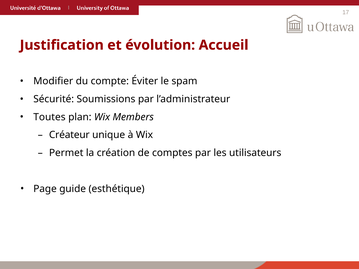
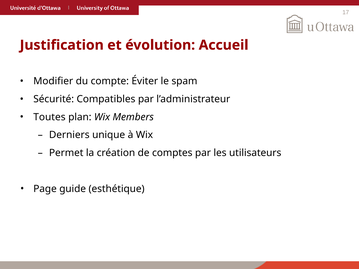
Soumissions: Soumissions -> Compatibles (106, 99)
Créateur: Créateur -> Derniers (69, 135)
